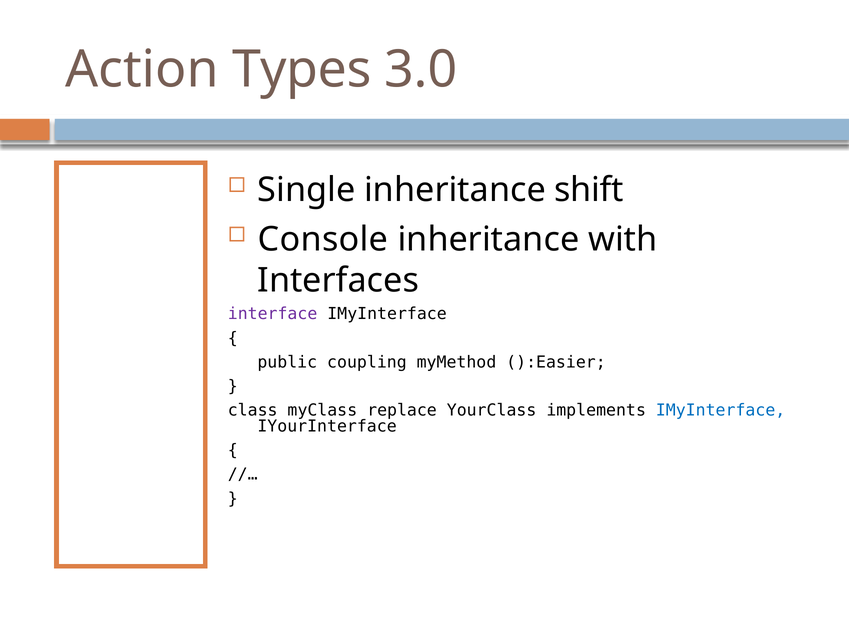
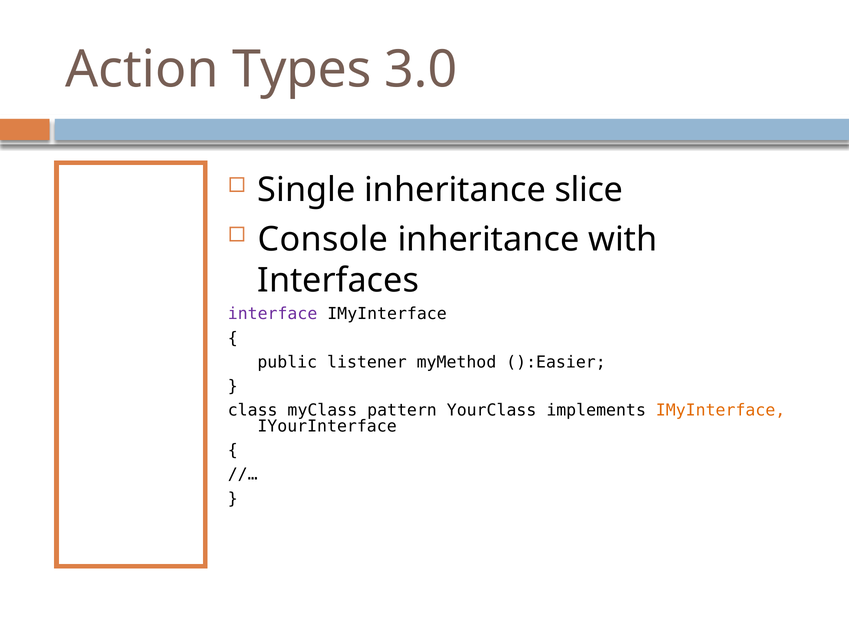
shift: shift -> slice (589, 190)
coupling: coupling -> listener (367, 362)
replace: replace -> pattern (402, 410)
IMyInterface colour: blue -> orange (721, 410)
